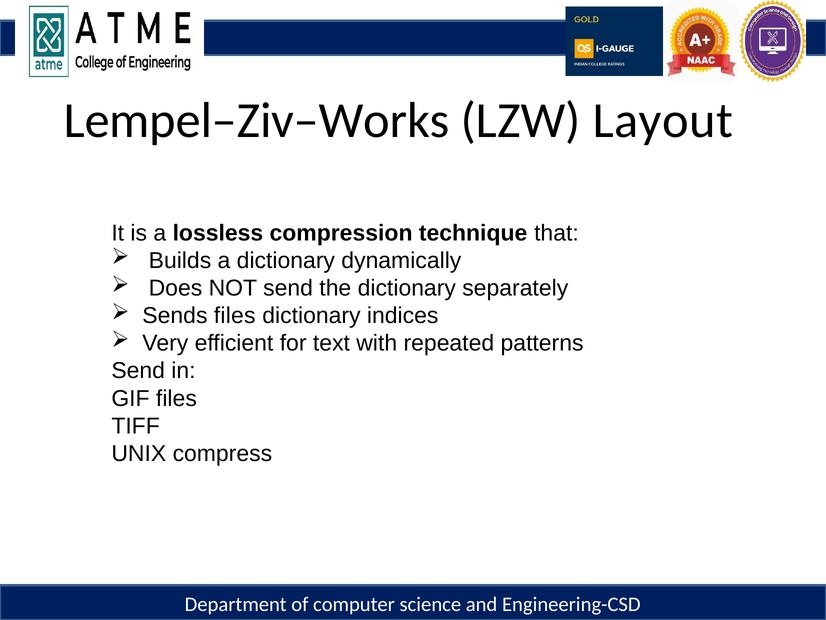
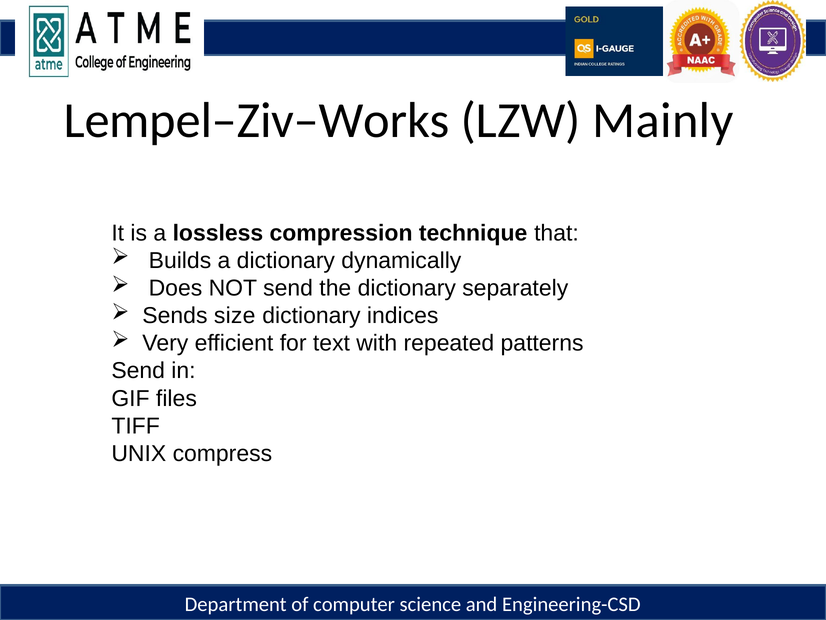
Layout: Layout -> Mainly (663, 120)
Sends files: files -> size (235, 315)
